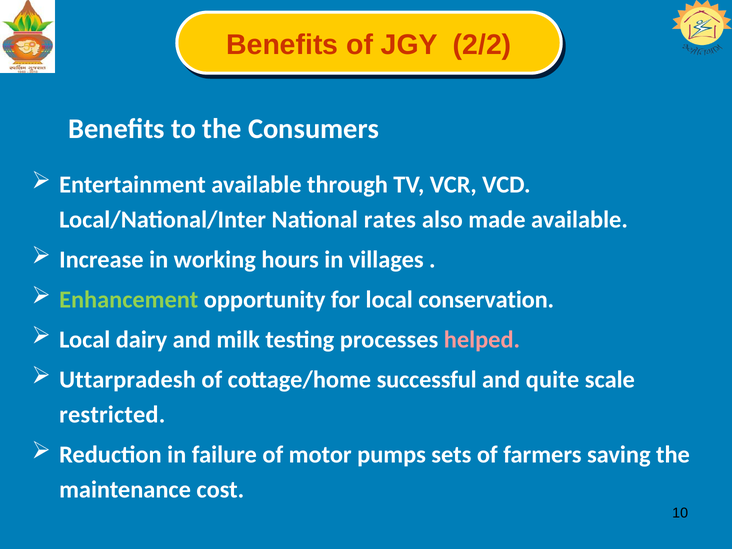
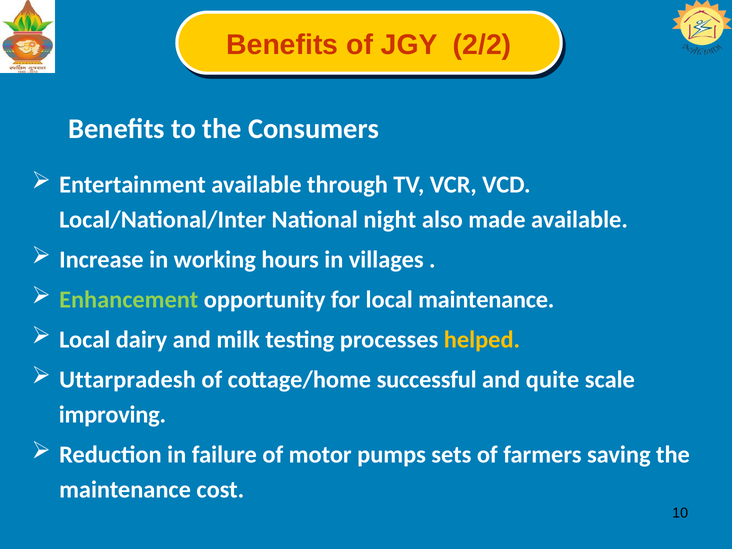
rates: rates -> night (390, 220)
local conservation: conservation -> maintenance (486, 300)
helped colour: pink -> yellow (482, 340)
restricted: restricted -> improving (112, 415)
